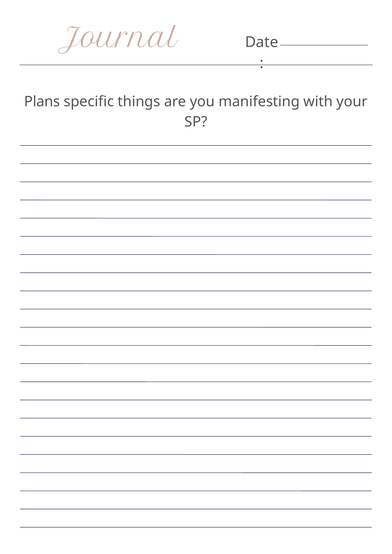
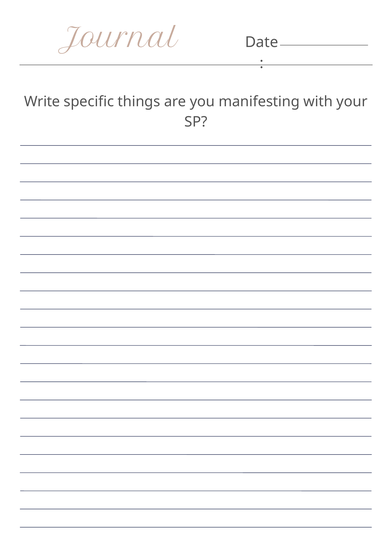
Plans: Plans -> Write (42, 102)
